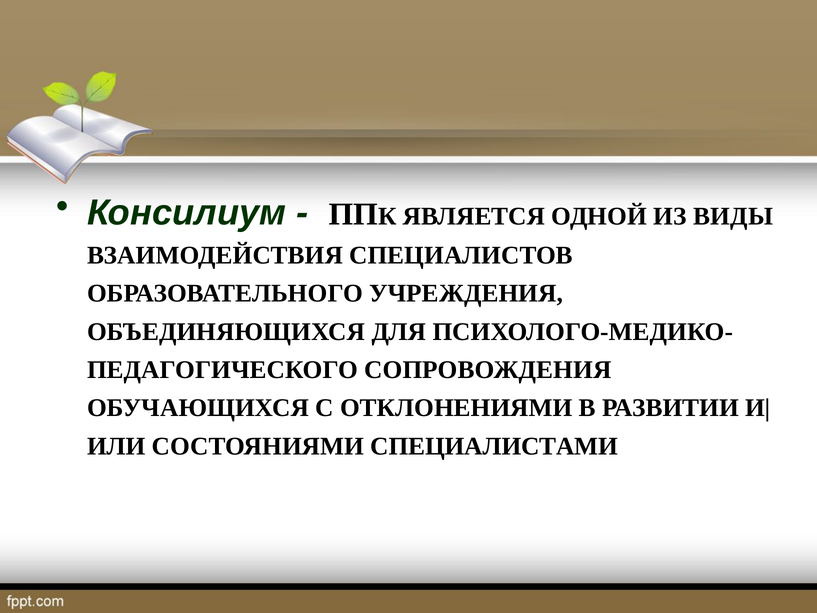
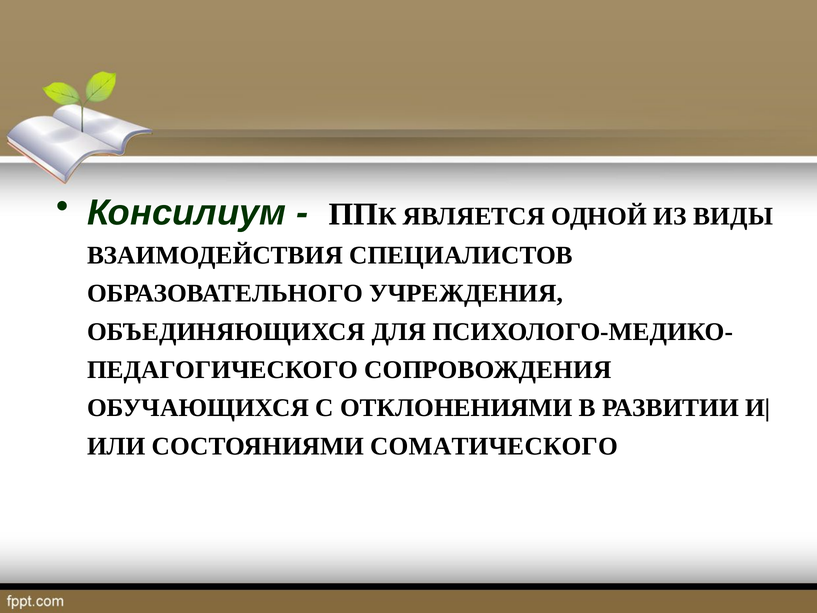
СПЕЦИАЛИСТАМИ: СПЕЦИАЛИСТАМИ -> СОМАТИЧЕСКОГО (494, 446)
